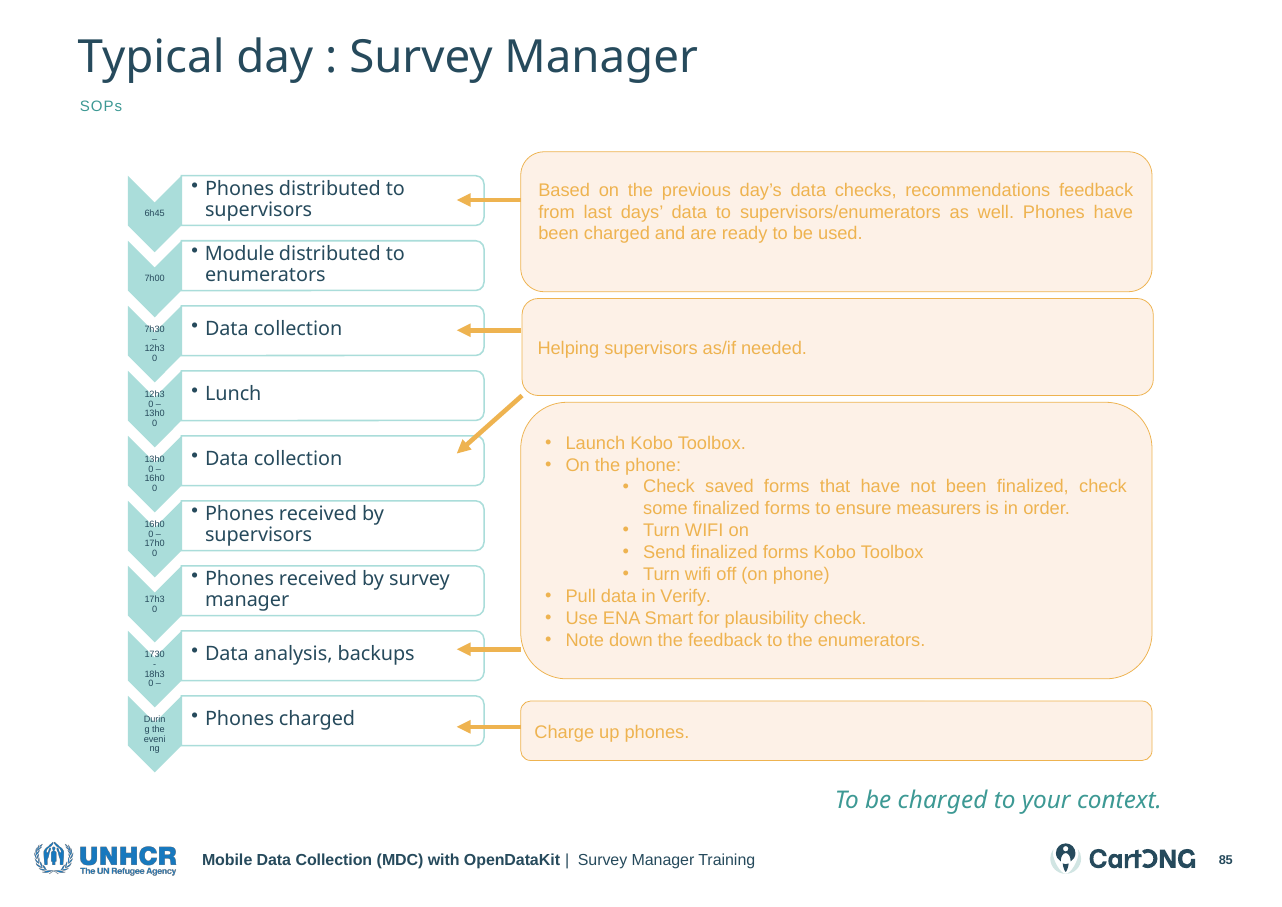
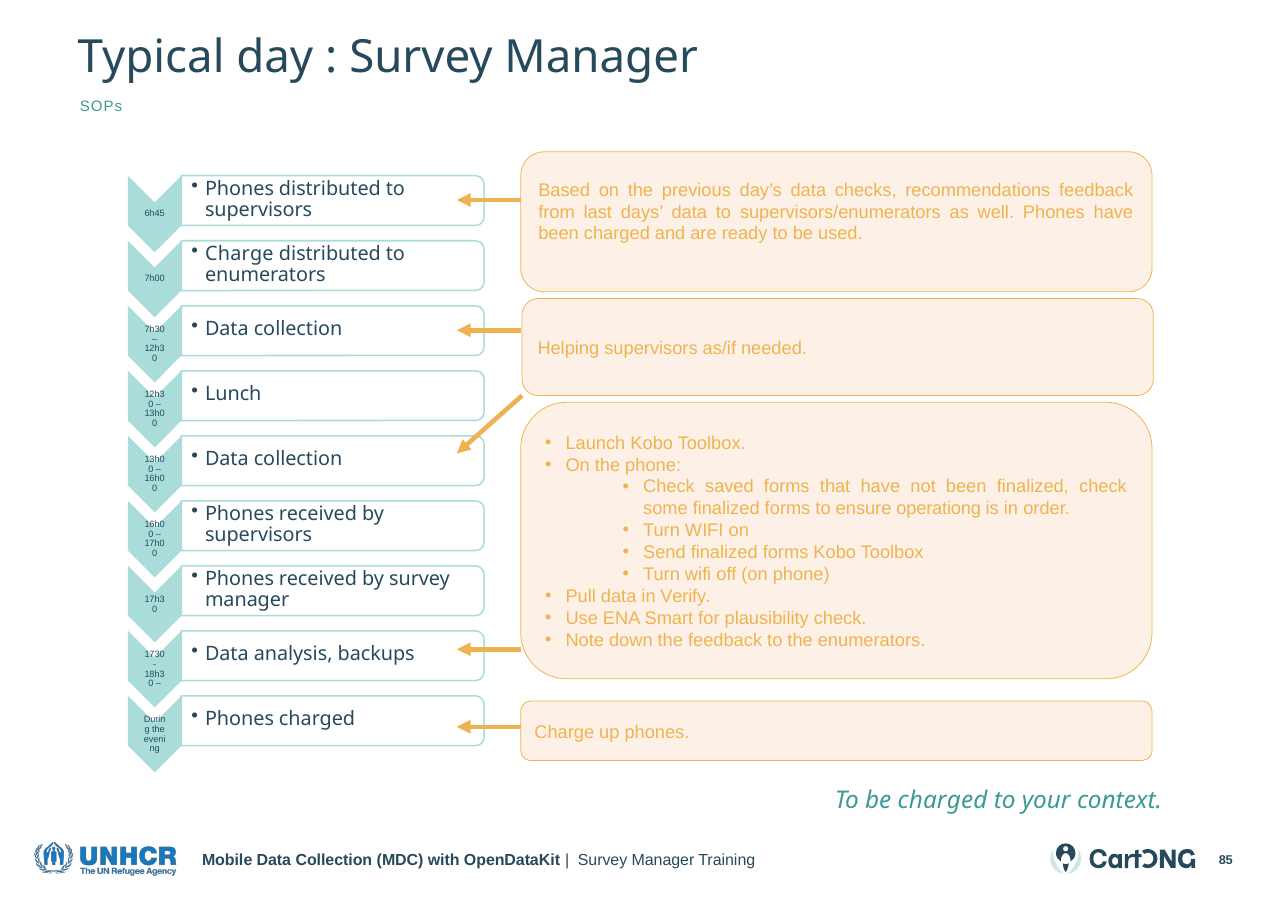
Module: Module -> Charge (239, 253)
measurers: measurers -> operationg (939, 509)
